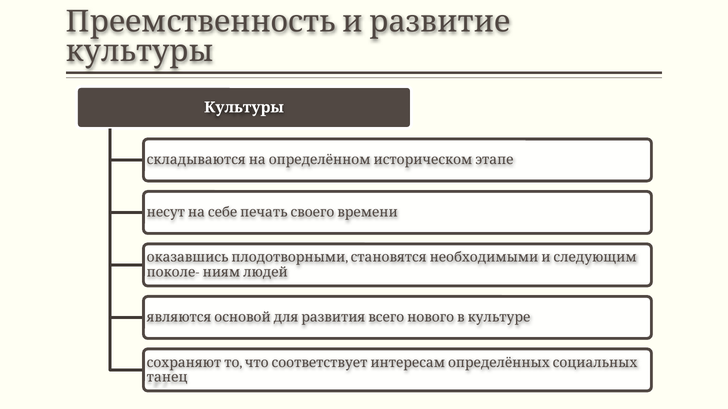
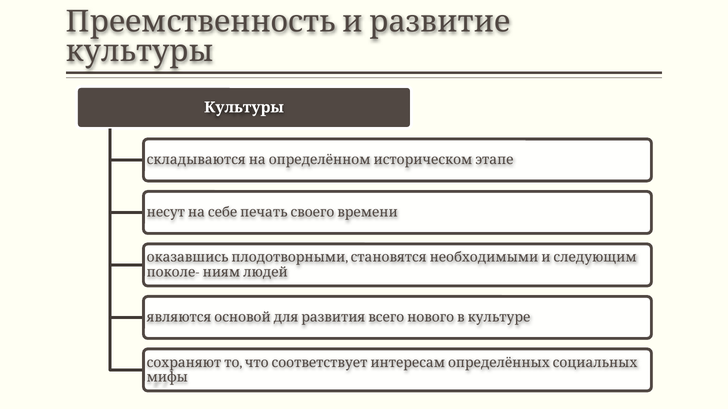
танец: танец -> мифы (167, 378)
